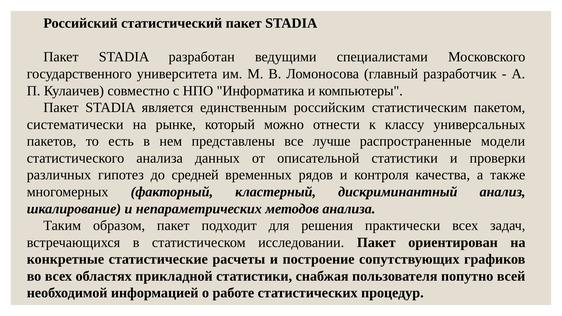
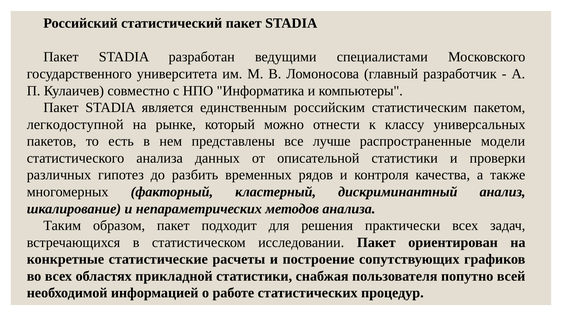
систематически: систематически -> легкодоступной (75, 124)
средней: средней -> разбить (195, 175)
